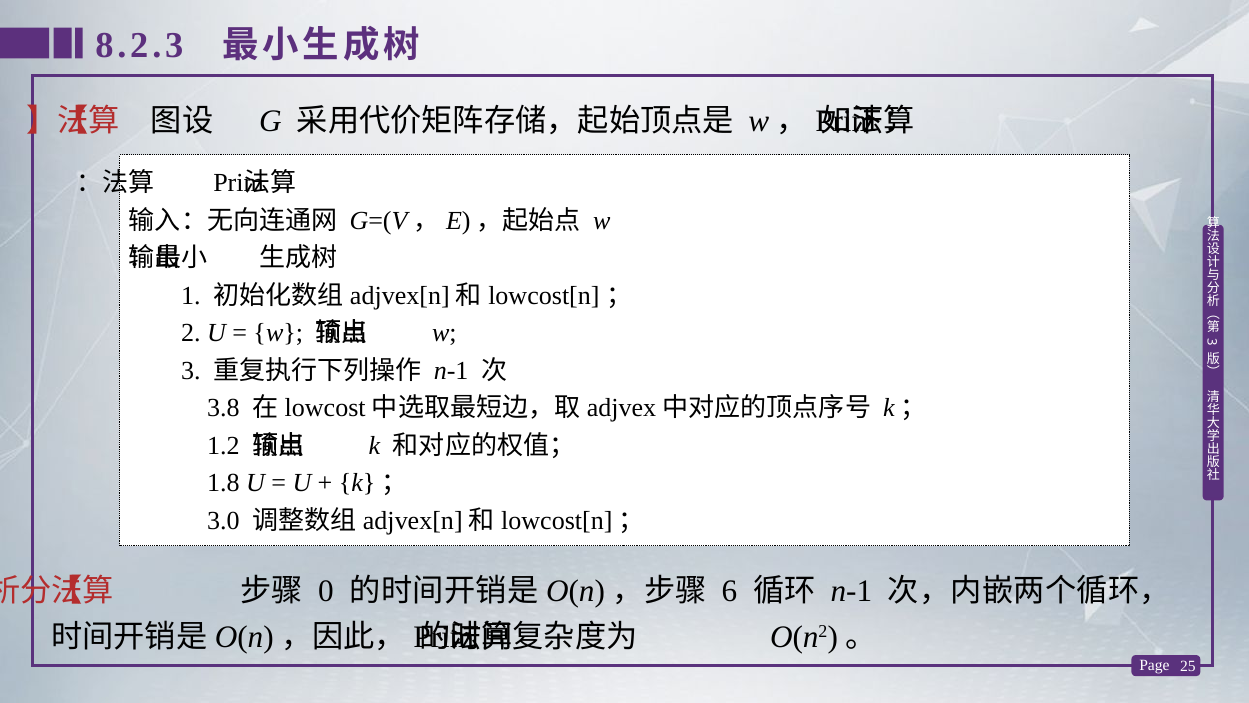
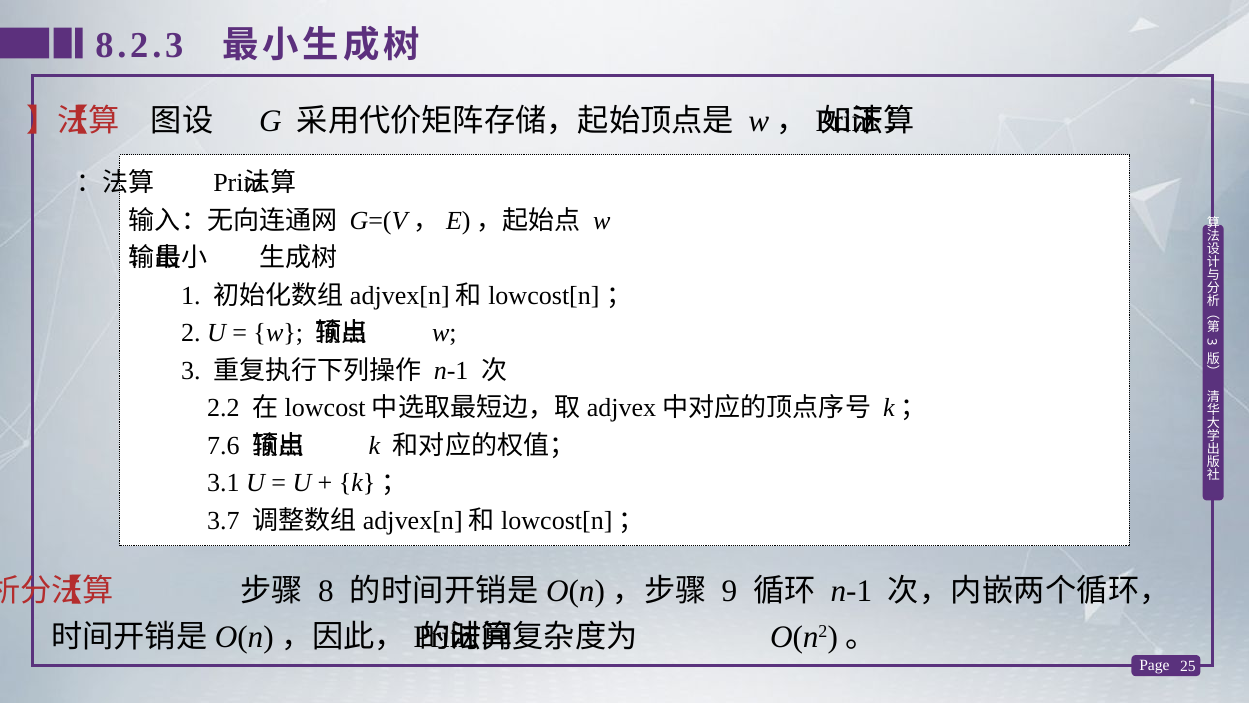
3.8: 3.8 -> 2.2 (223, 408)
1.2: 1.2 -> 7.6 (223, 445)
1.8: 1.8 -> 3.1 (223, 483)
3.0: 3.0 -> 3.7 (223, 520)
0: 0 -> 8 (326, 591)
6: 6 -> 9 (729, 591)
